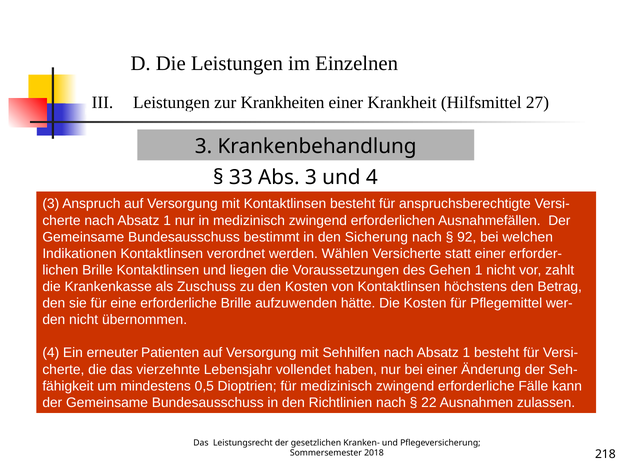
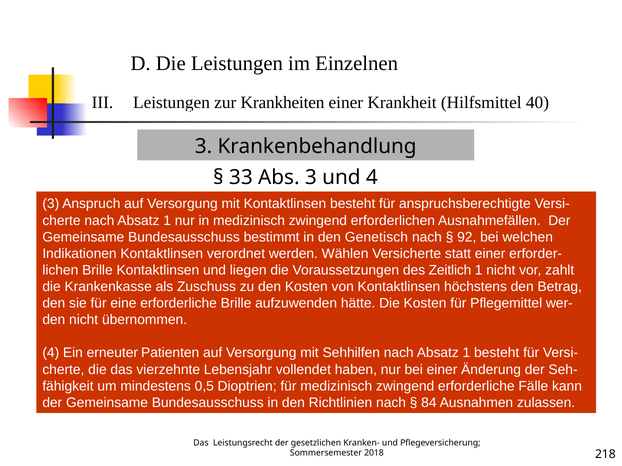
27: 27 -> 40 (537, 103)
Sicherung: Sicherung -> Genetisch (376, 237)
Gehen: Gehen -> Zeitlich (450, 270)
22: 22 -> 84 (429, 403)
